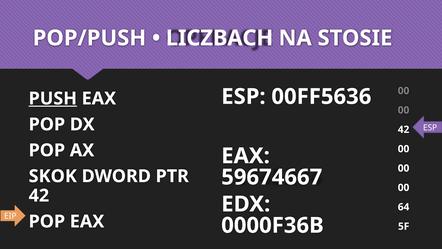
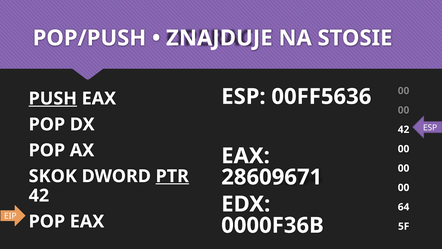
LICZBACH: LICZBACH -> ZNAJDUJE (219, 38)
PTR underline: none -> present (172, 176)
59674667: 59674667 -> 28609671 (272, 177)
